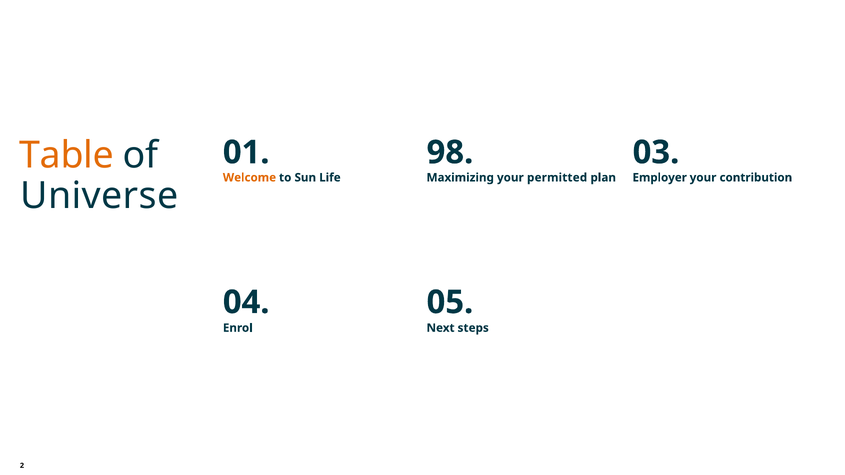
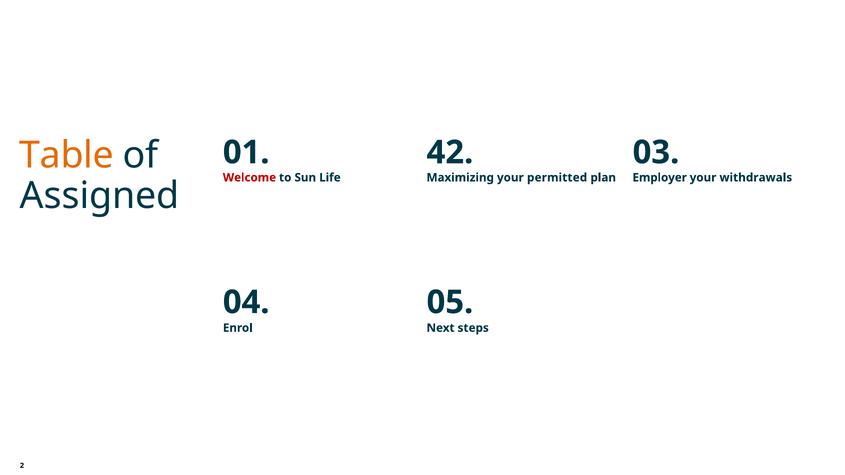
98: 98 -> 42 (450, 153)
Welcome colour: orange -> red (249, 178)
contribution: contribution -> withdrawals (756, 178)
Universe: Universe -> Assigned (100, 196)
